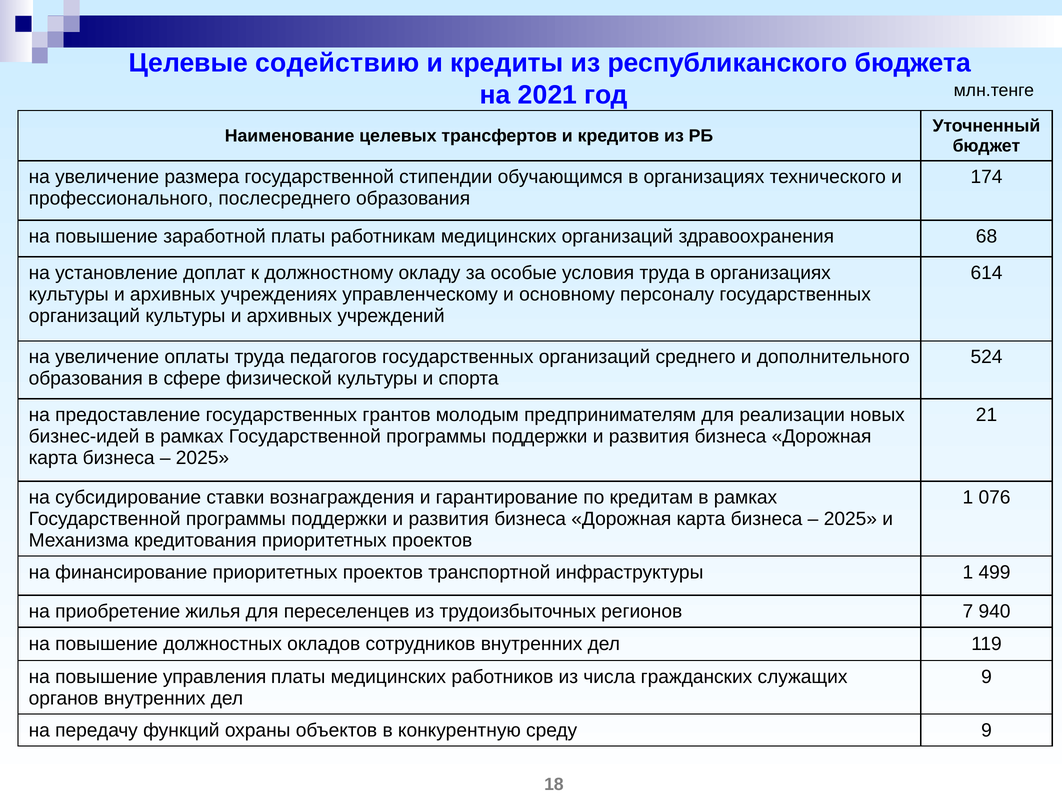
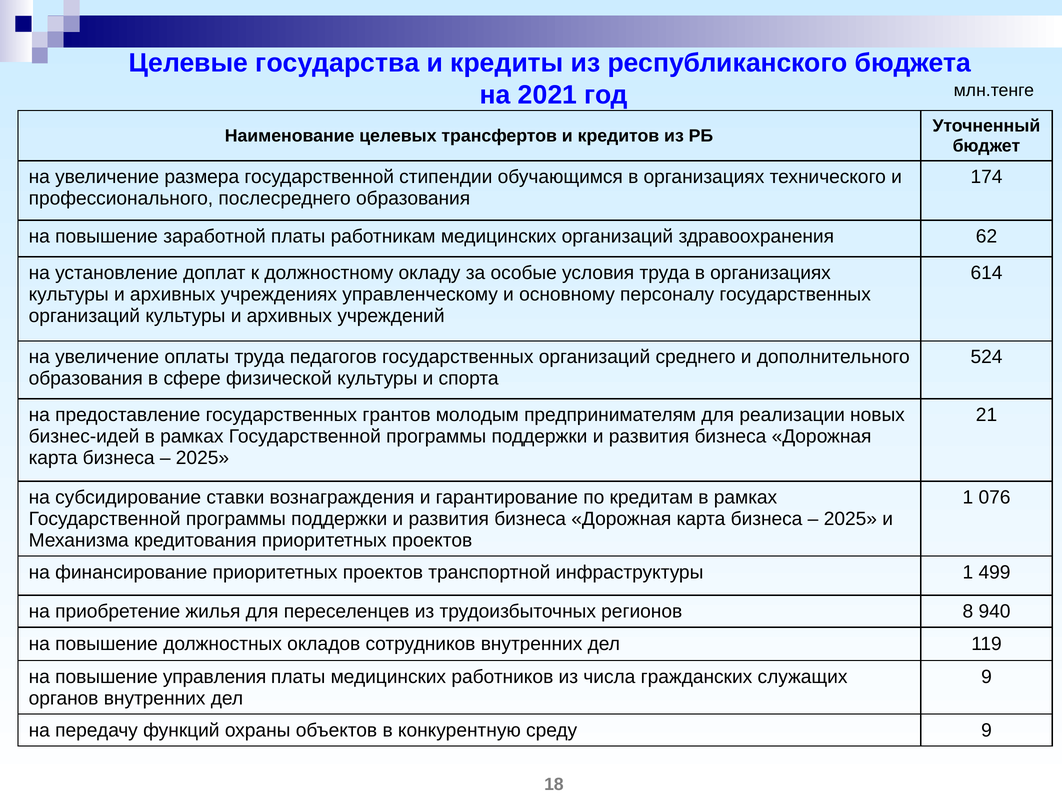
содействию: содействию -> государства (337, 63)
68: 68 -> 62 (987, 237)
7: 7 -> 8 (968, 612)
